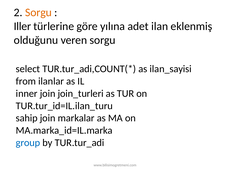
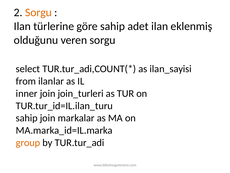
Iller: Iller -> Ilan (22, 26)
göre yılına: yılına -> sahip (113, 26)
group colour: blue -> orange (28, 142)
